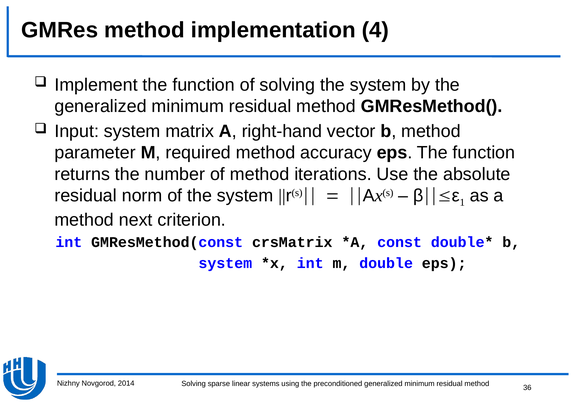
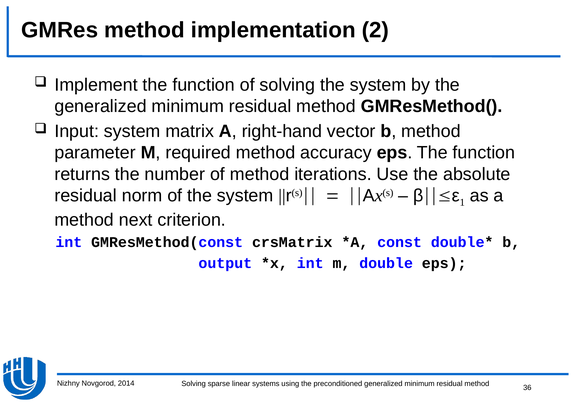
4: 4 -> 2 (375, 30)
system: system -> output (225, 263)
